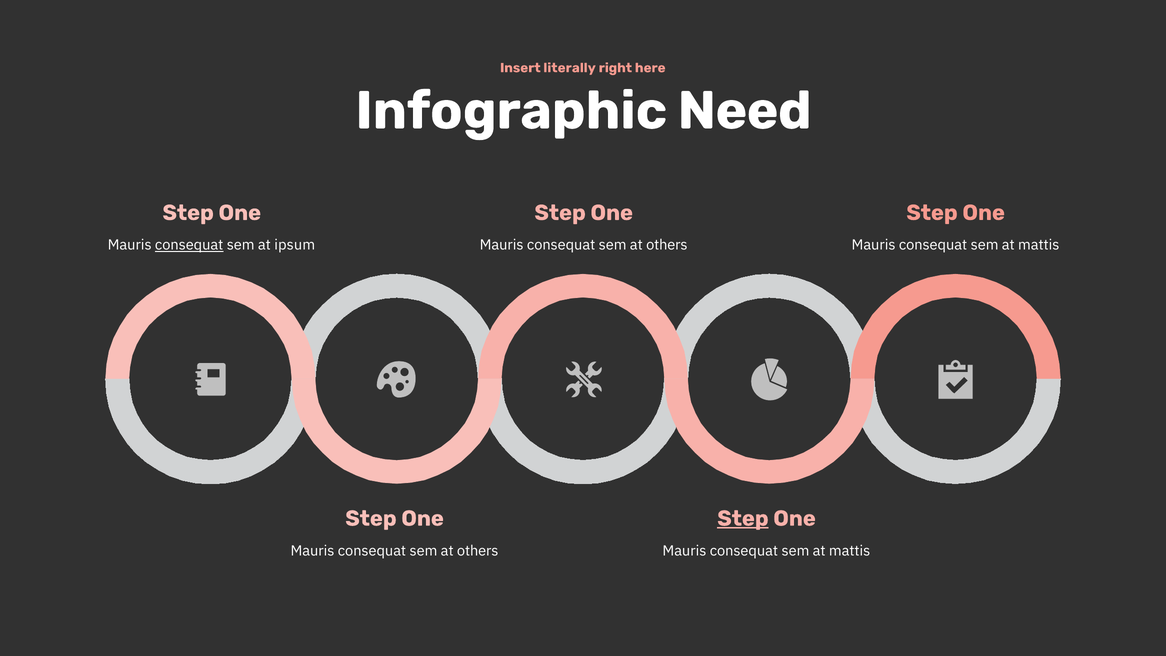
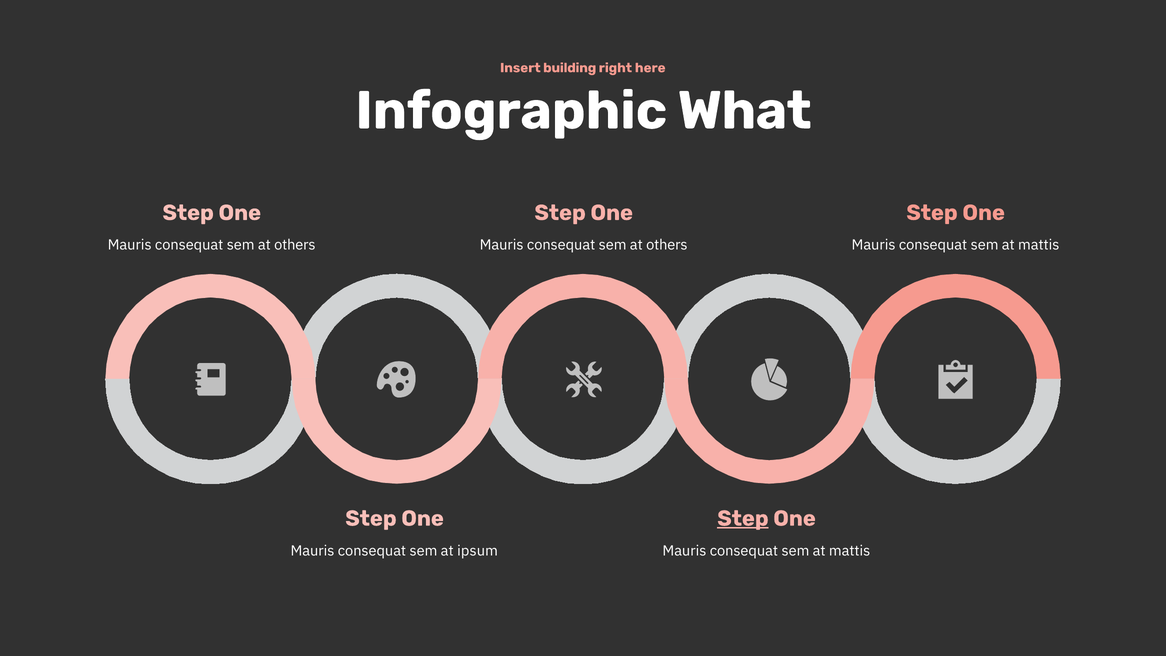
literally: literally -> building (570, 68)
Need: Need -> What (745, 111)
consequat underline: present -> none (189, 245)
ipsum: ipsum -> others (295, 245)
others: others -> ipsum (478, 551)
